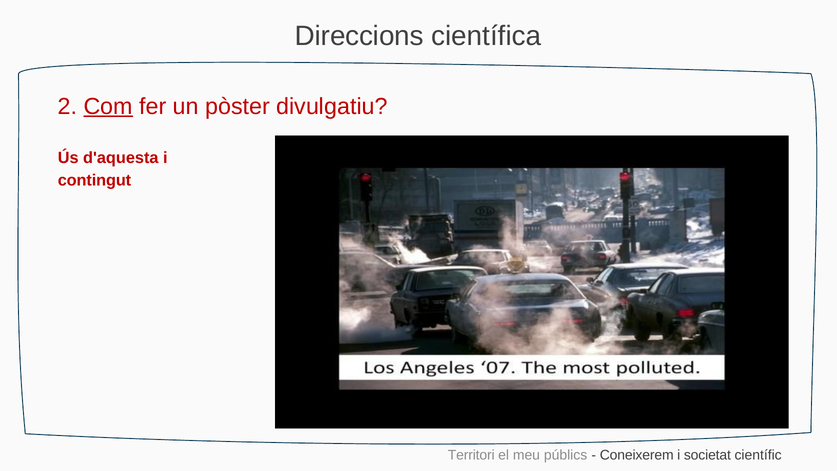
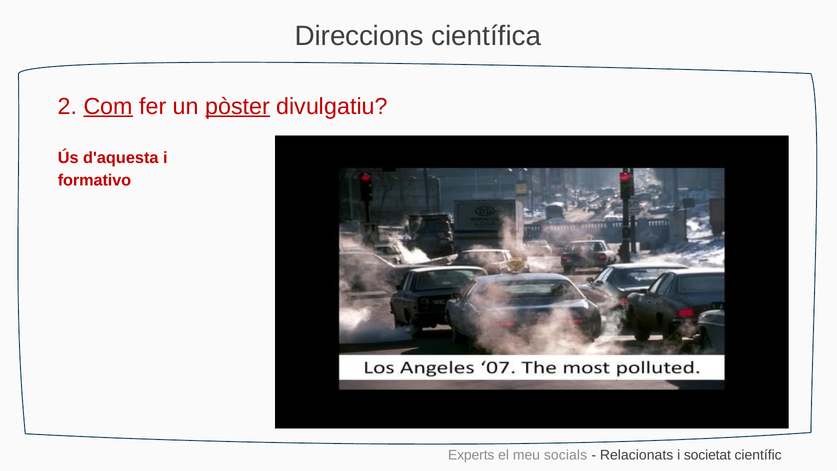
pòster underline: none -> present (238, 106)
contingut: contingut -> formativo (94, 180)
Territori: Territori -> Experts (471, 455)
públics: públics -> socials (566, 455)
Coneixerem: Coneixerem -> Relacionats (637, 455)
